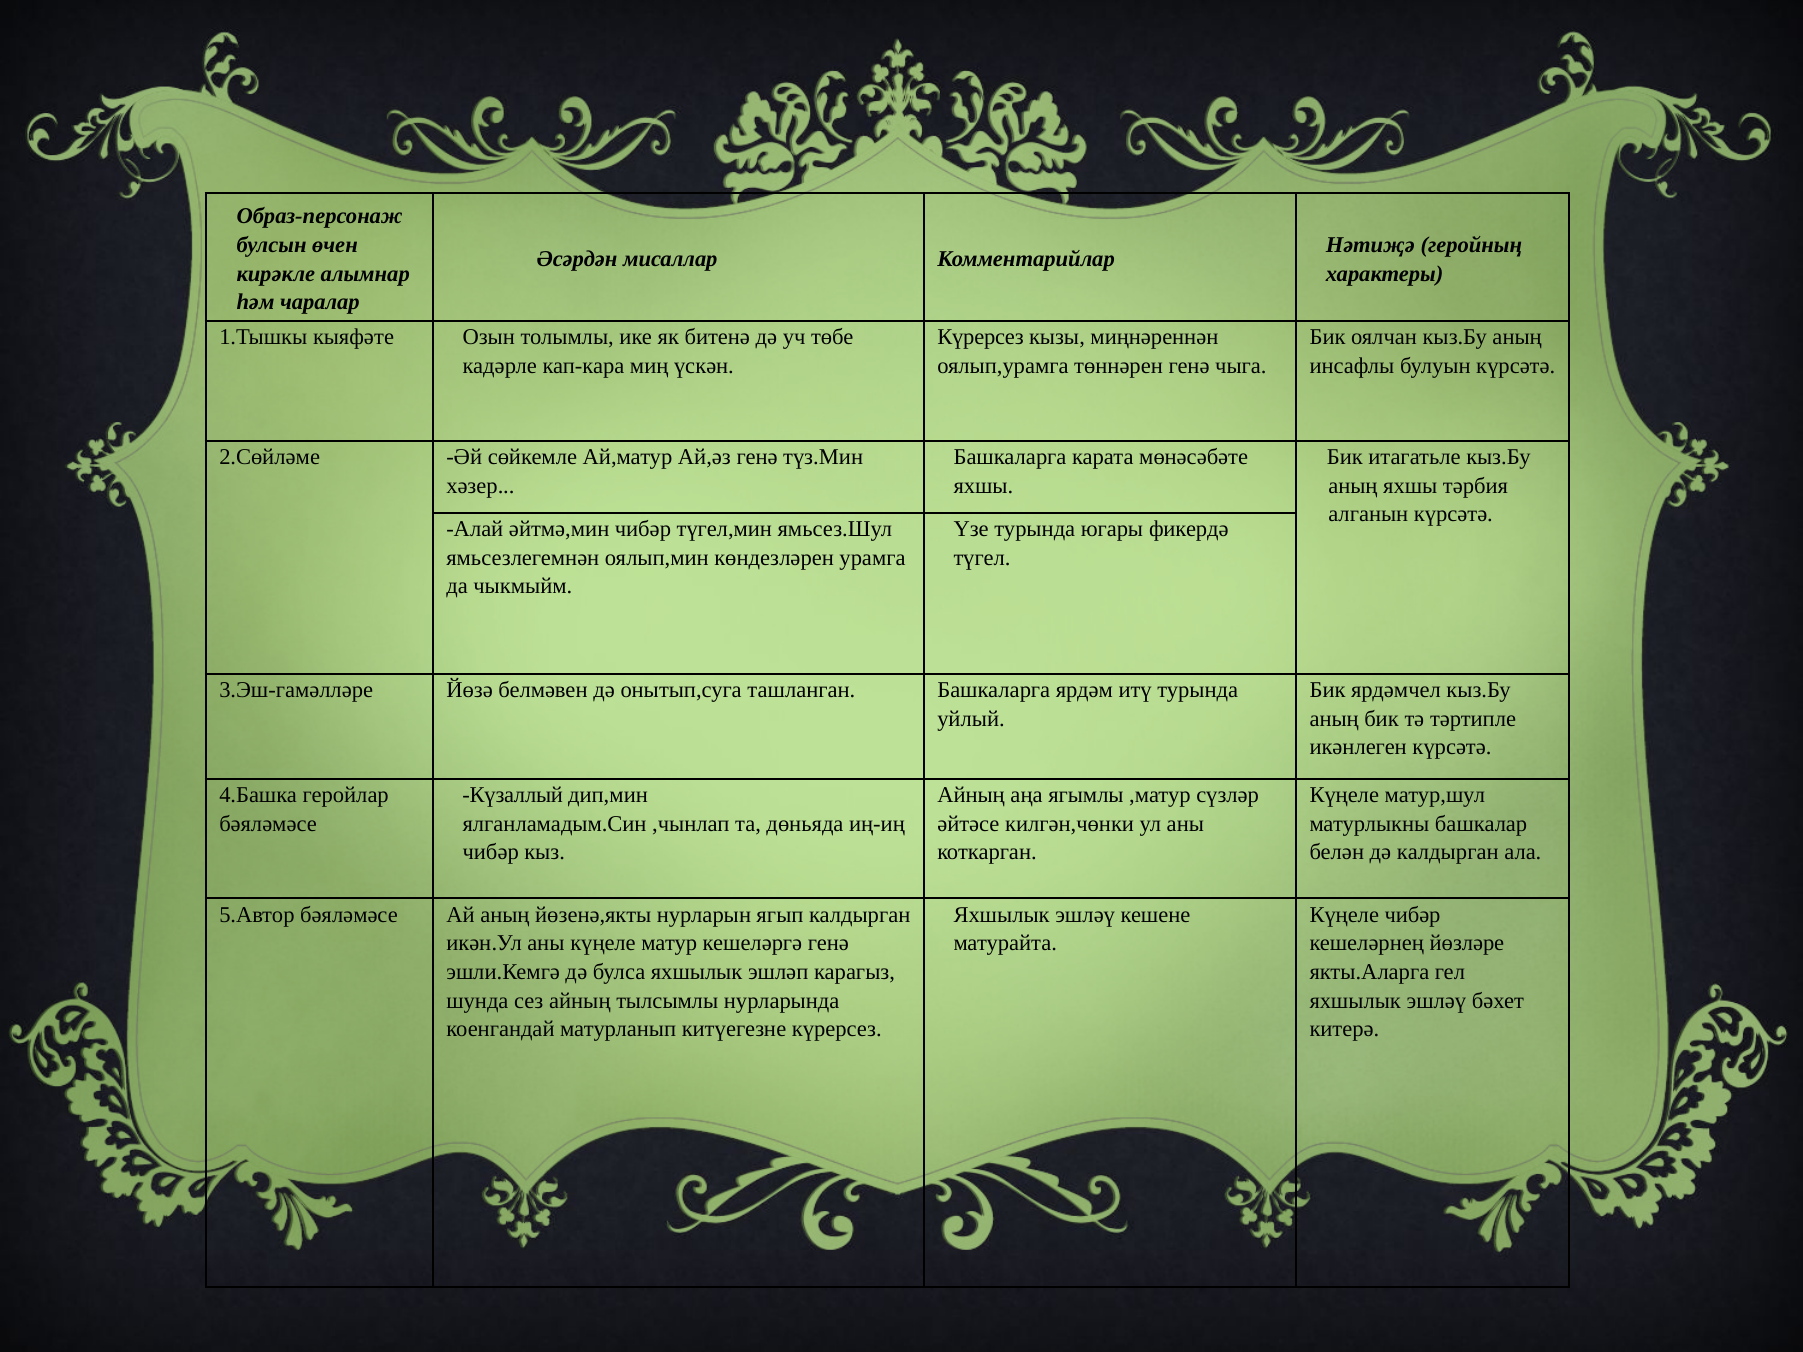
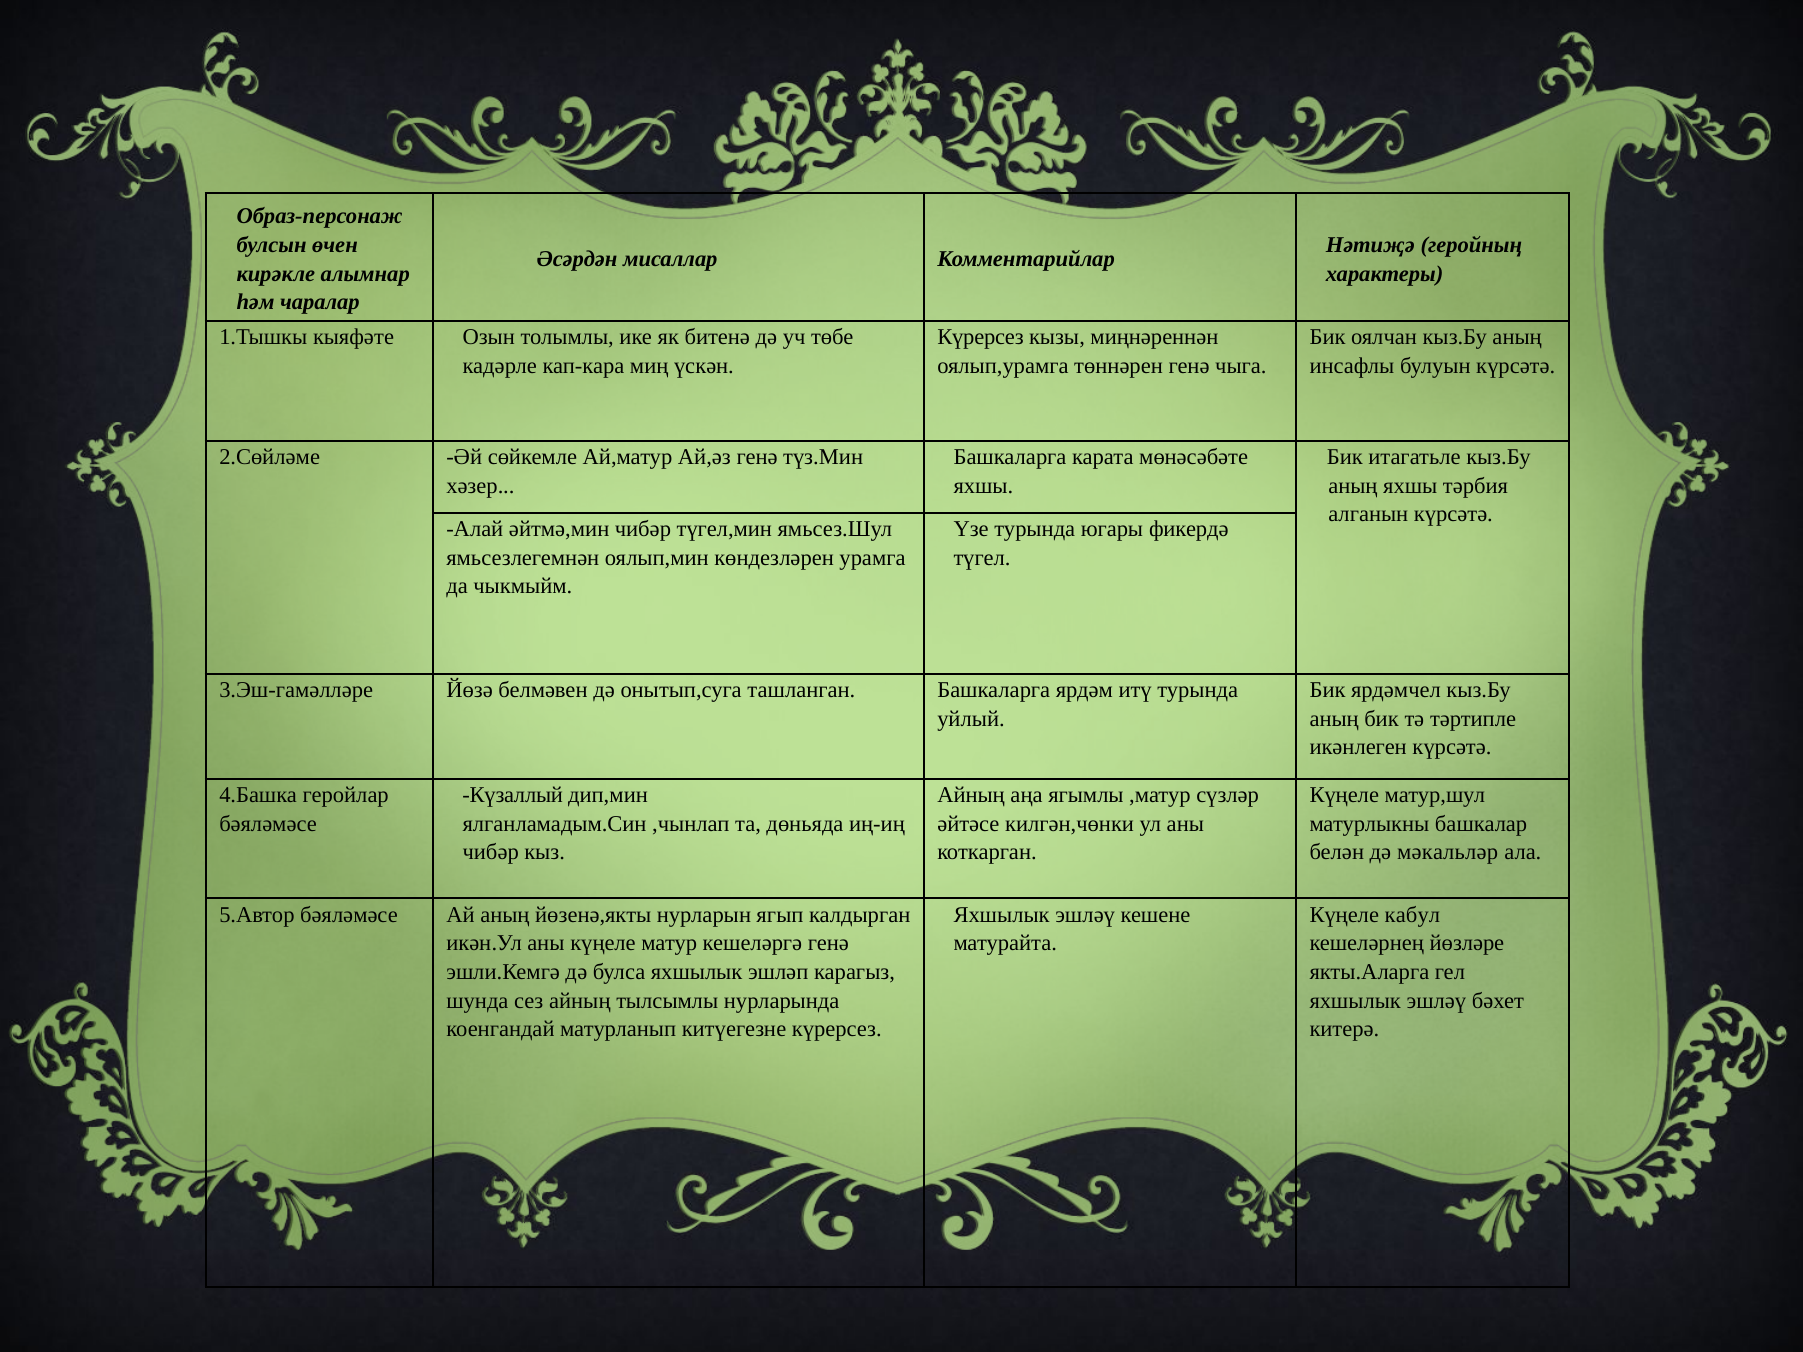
дә калдырган: калдырган -> мәкальләр (1448, 853)
Күңеле чибәр: чибәр -> кабул (1412, 915)
